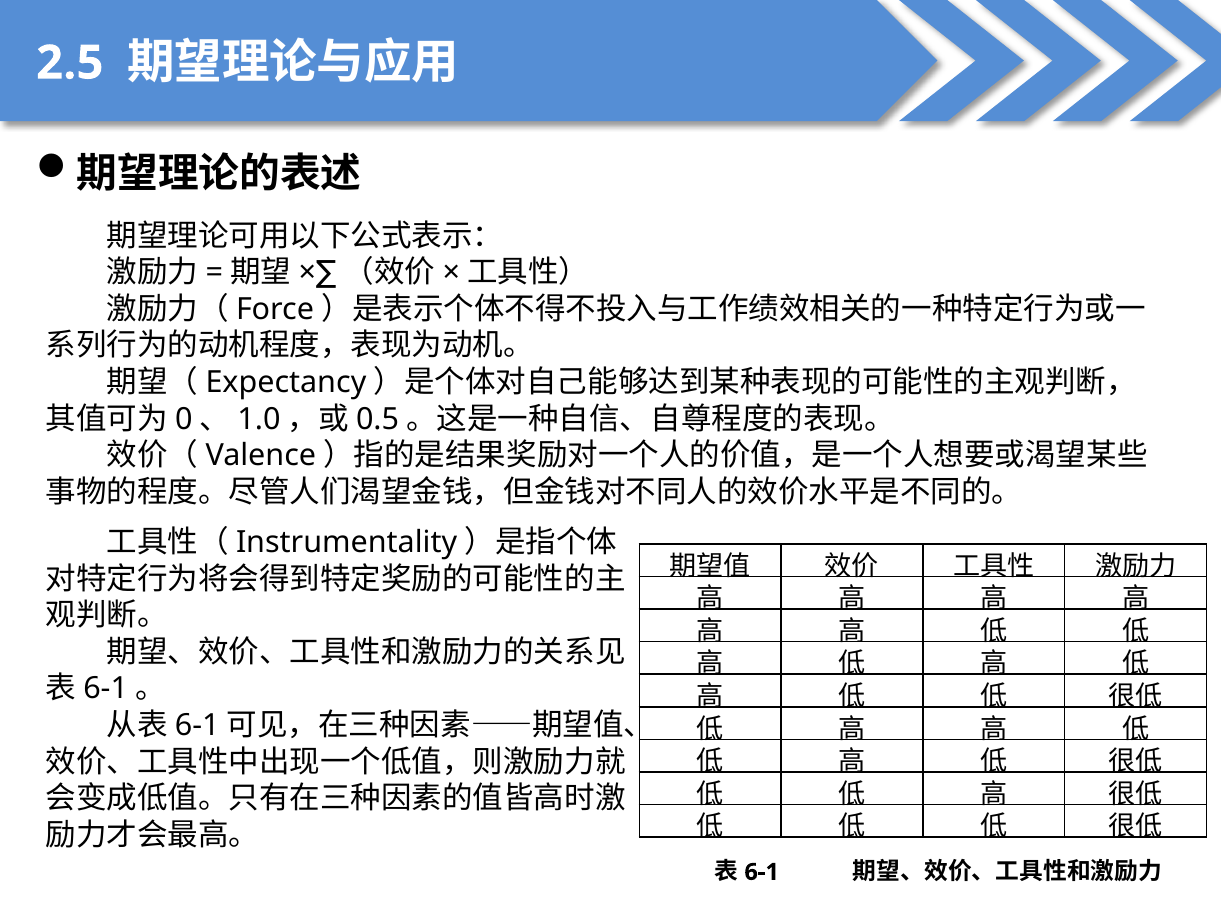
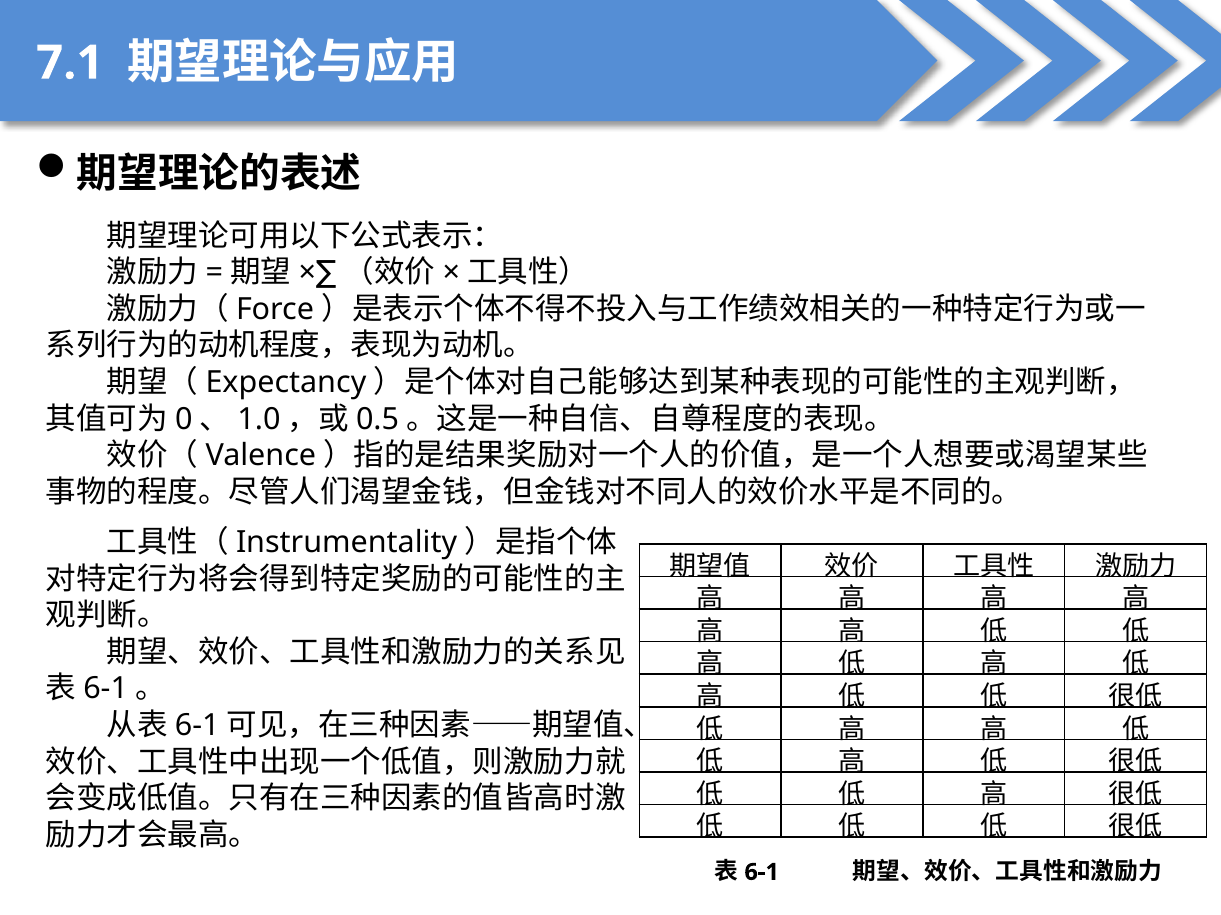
2.5: 2.5 -> 7.1 (70, 63)
